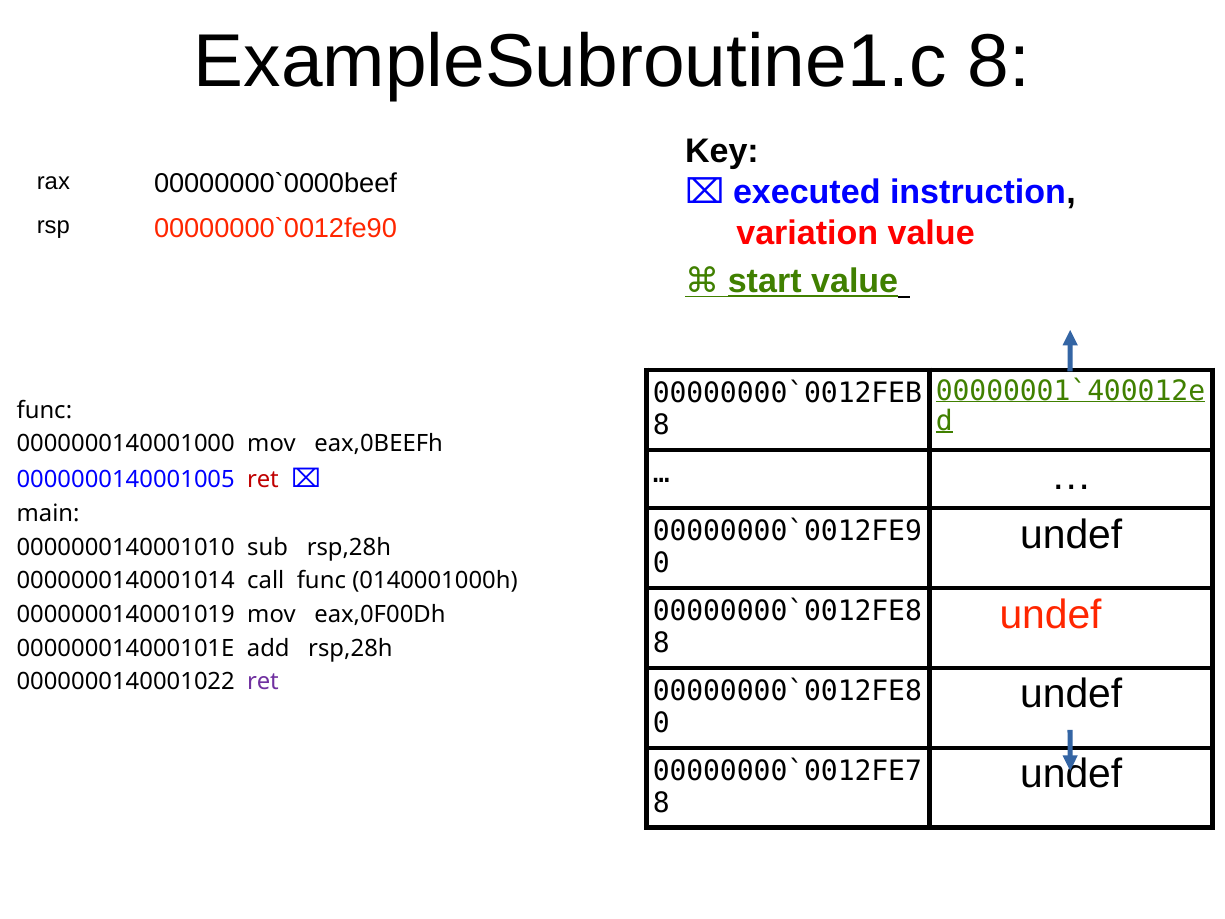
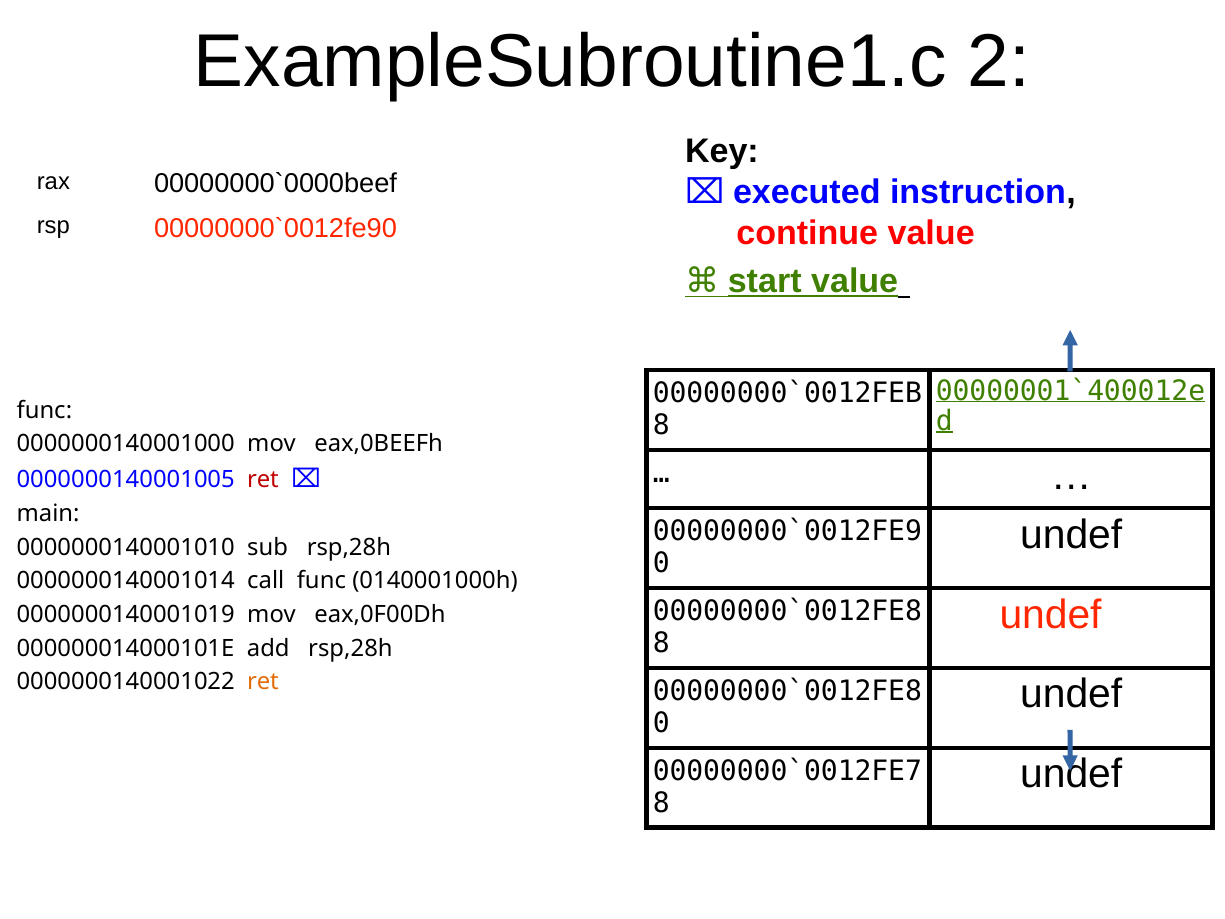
ExampleSubroutine1.c 8: 8 -> 2 (999, 61)
variation: variation -> continue (807, 233)
ret colour: purple -> orange (263, 682)
